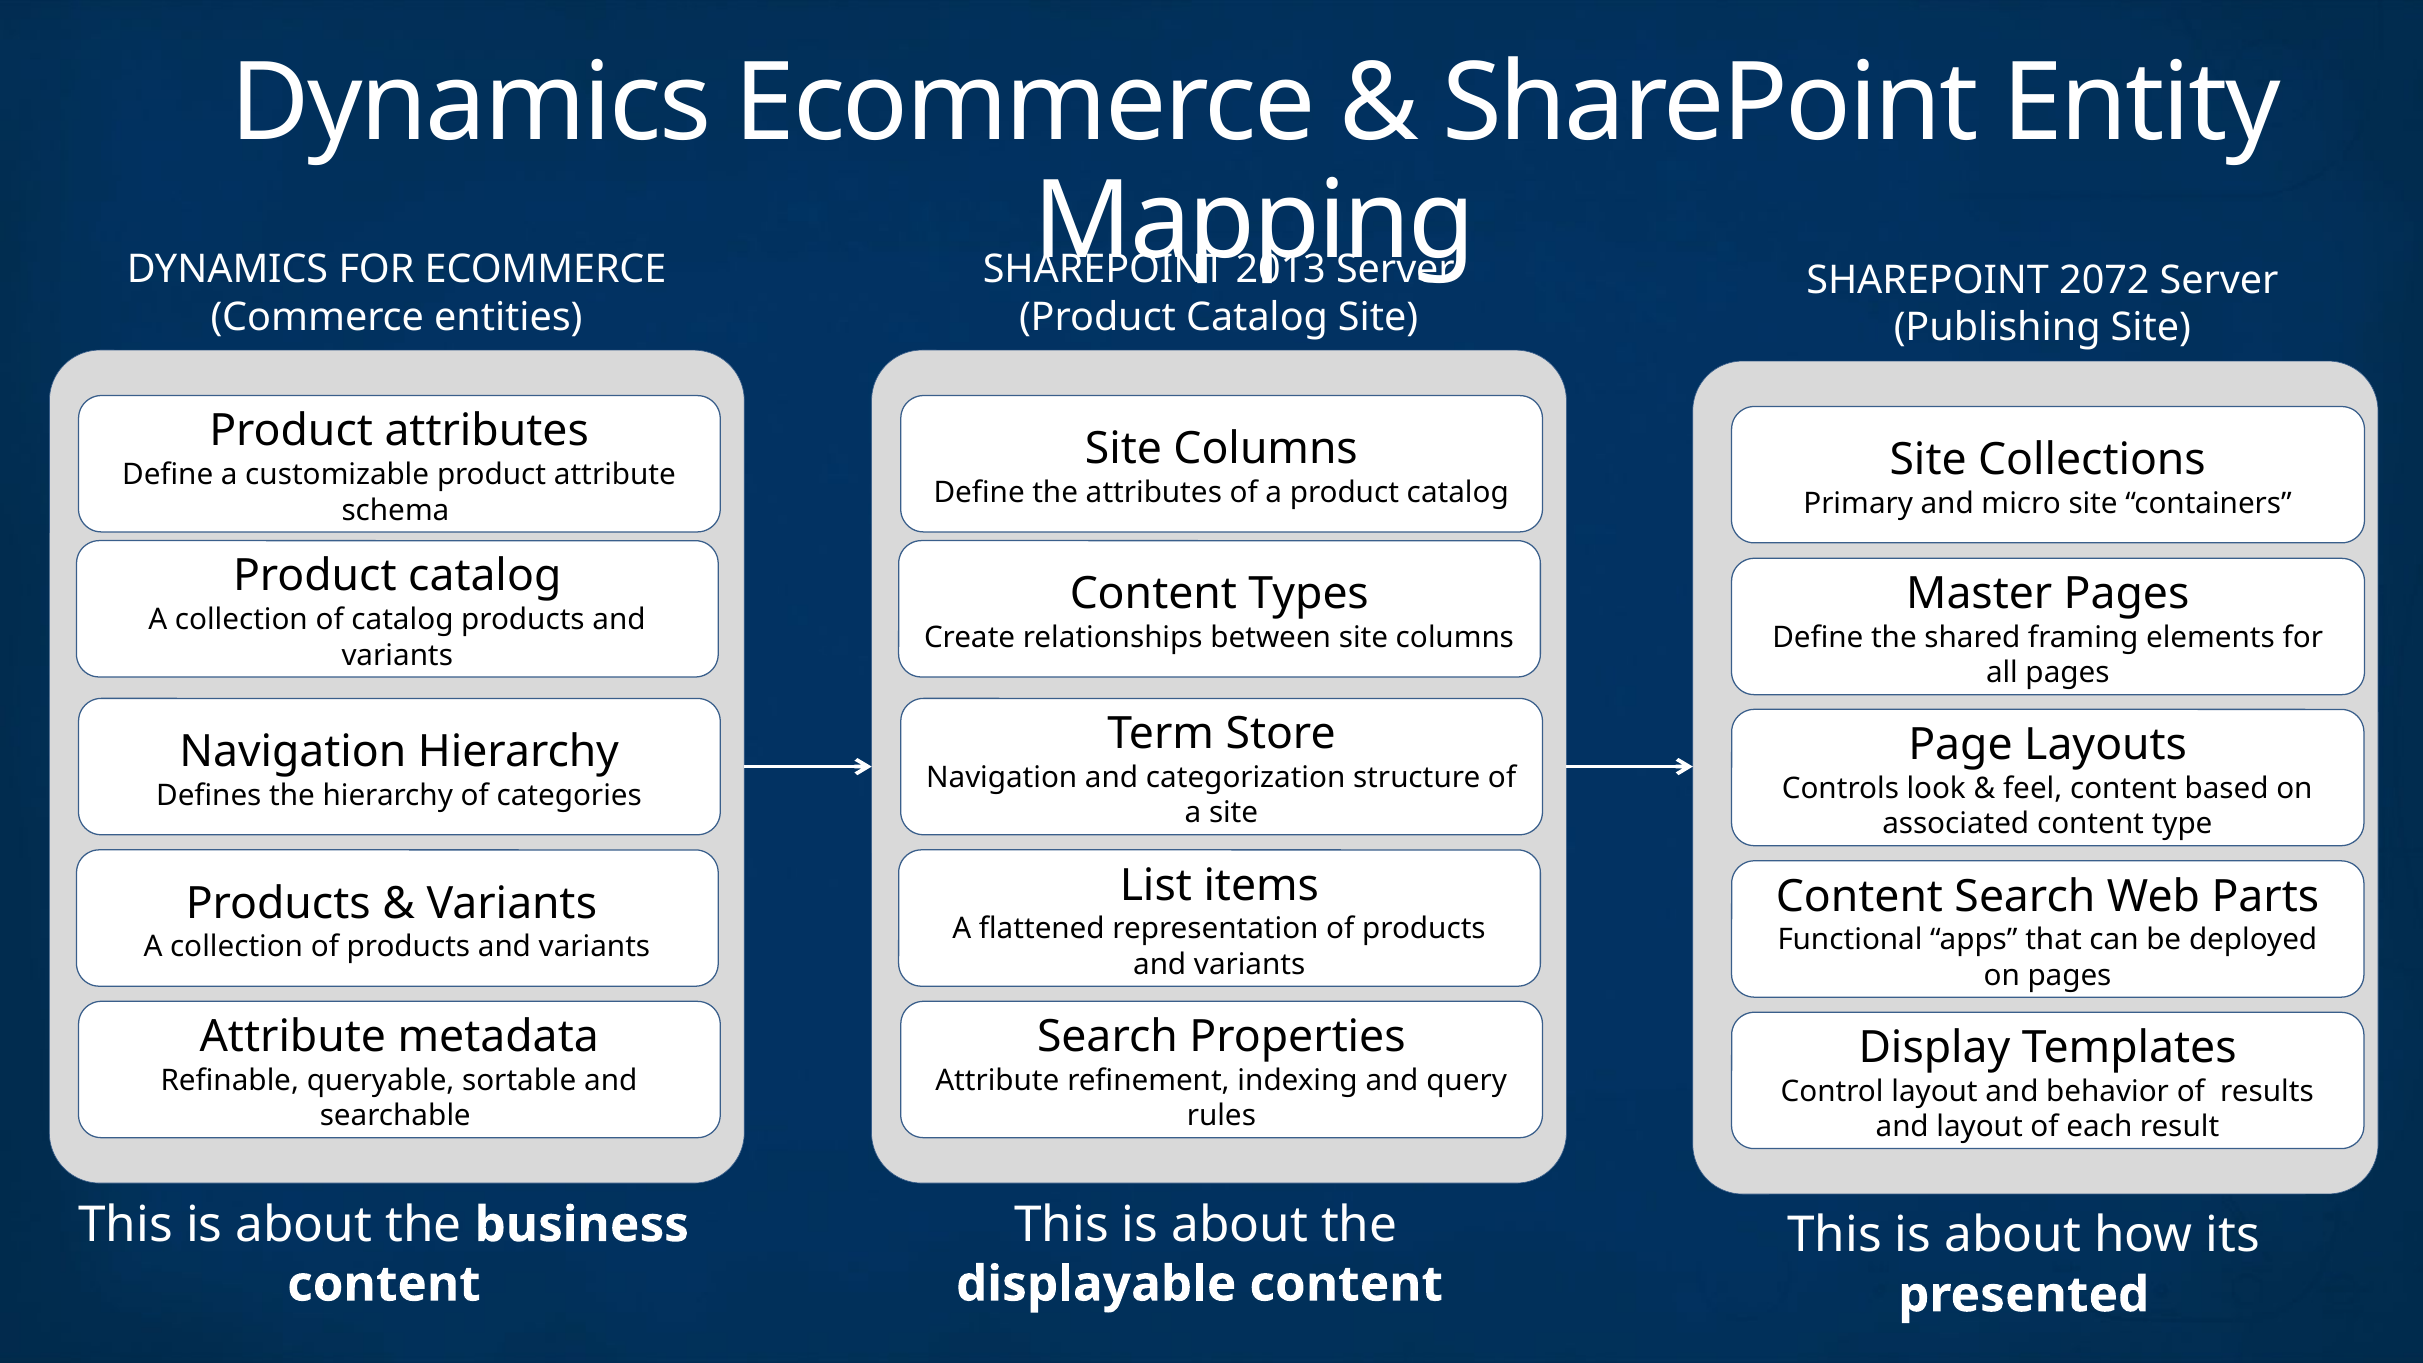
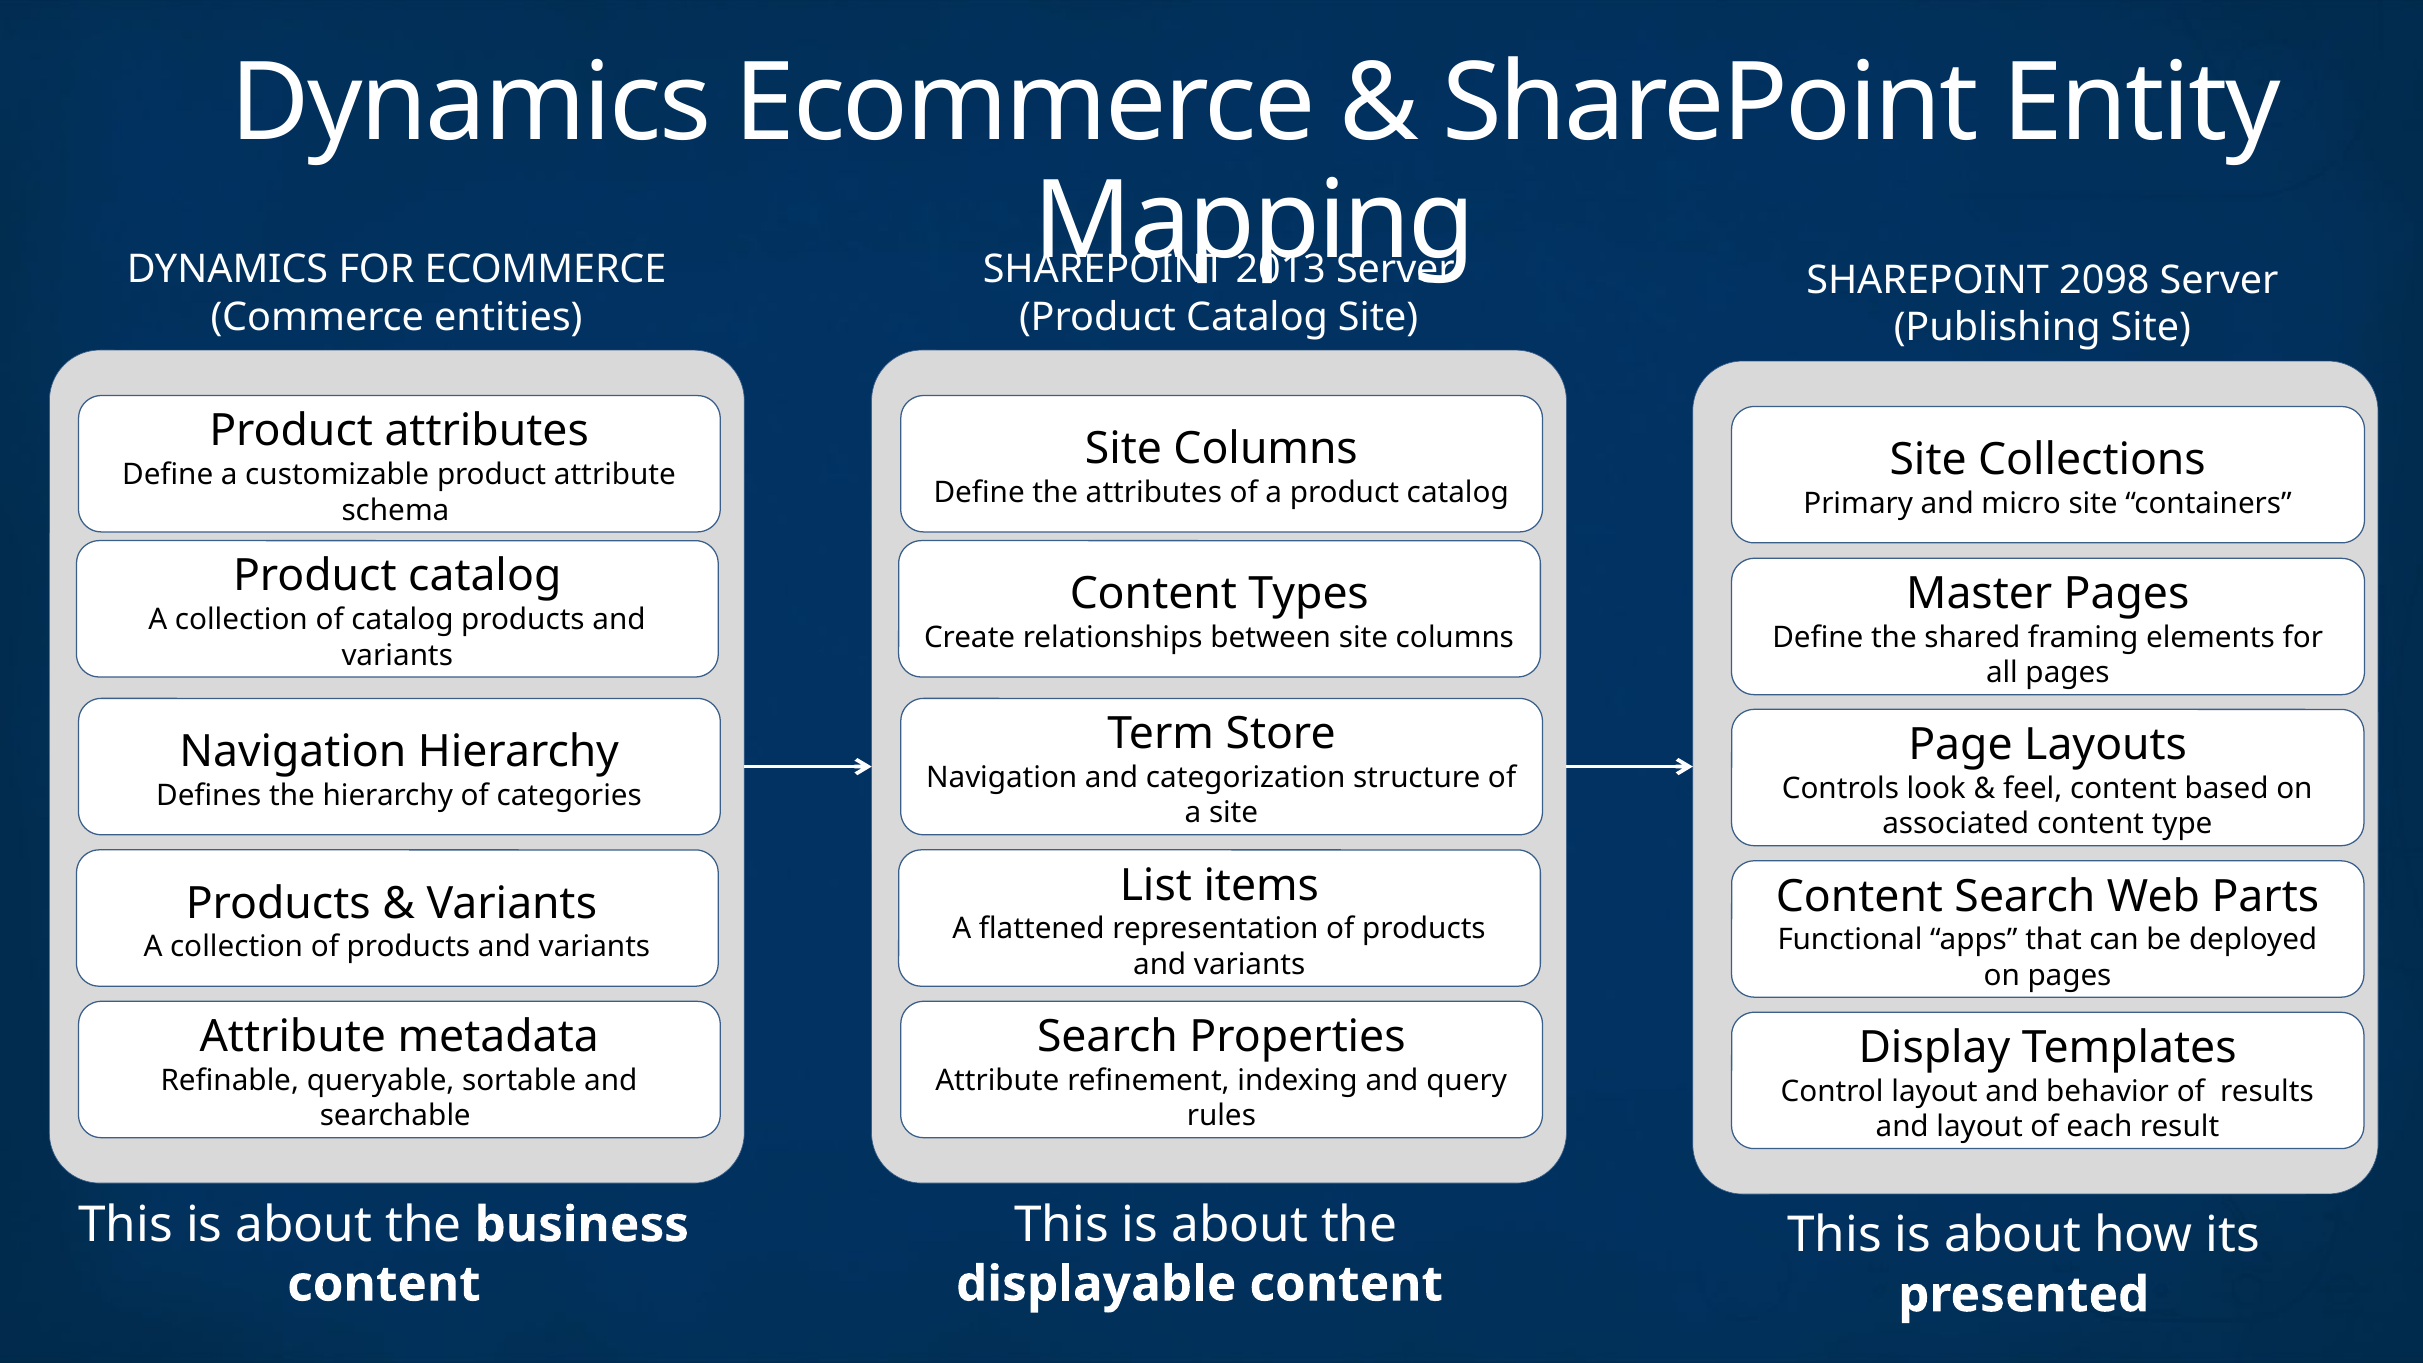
2072: 2072 -> 2098 (2104, 280)
